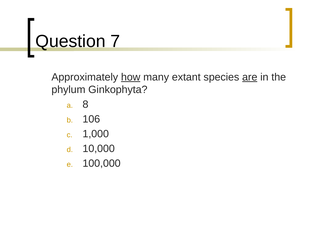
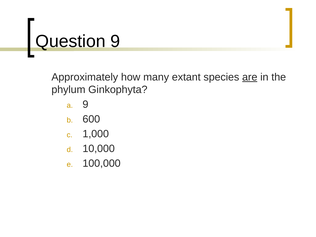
Question 7: 7 -> 9 (115, 41)
how underline: present -> none (131, 77)
8: 8 -> 9 (85, 104)
106: 106 -> 600 (91, 119)
